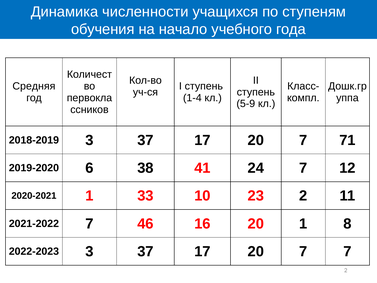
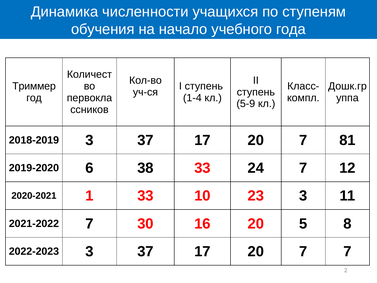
Средняя: Средняя -> Триммер (34, 86)
71: 71 -> 81 (348, 140)
38 41: 41 -> 33 (202, 168)
23 2: 2 -> 3 (303, 196)
46: 46 -> 30 (145, 224)
20 1: 1 -> 5 (303, 224)
